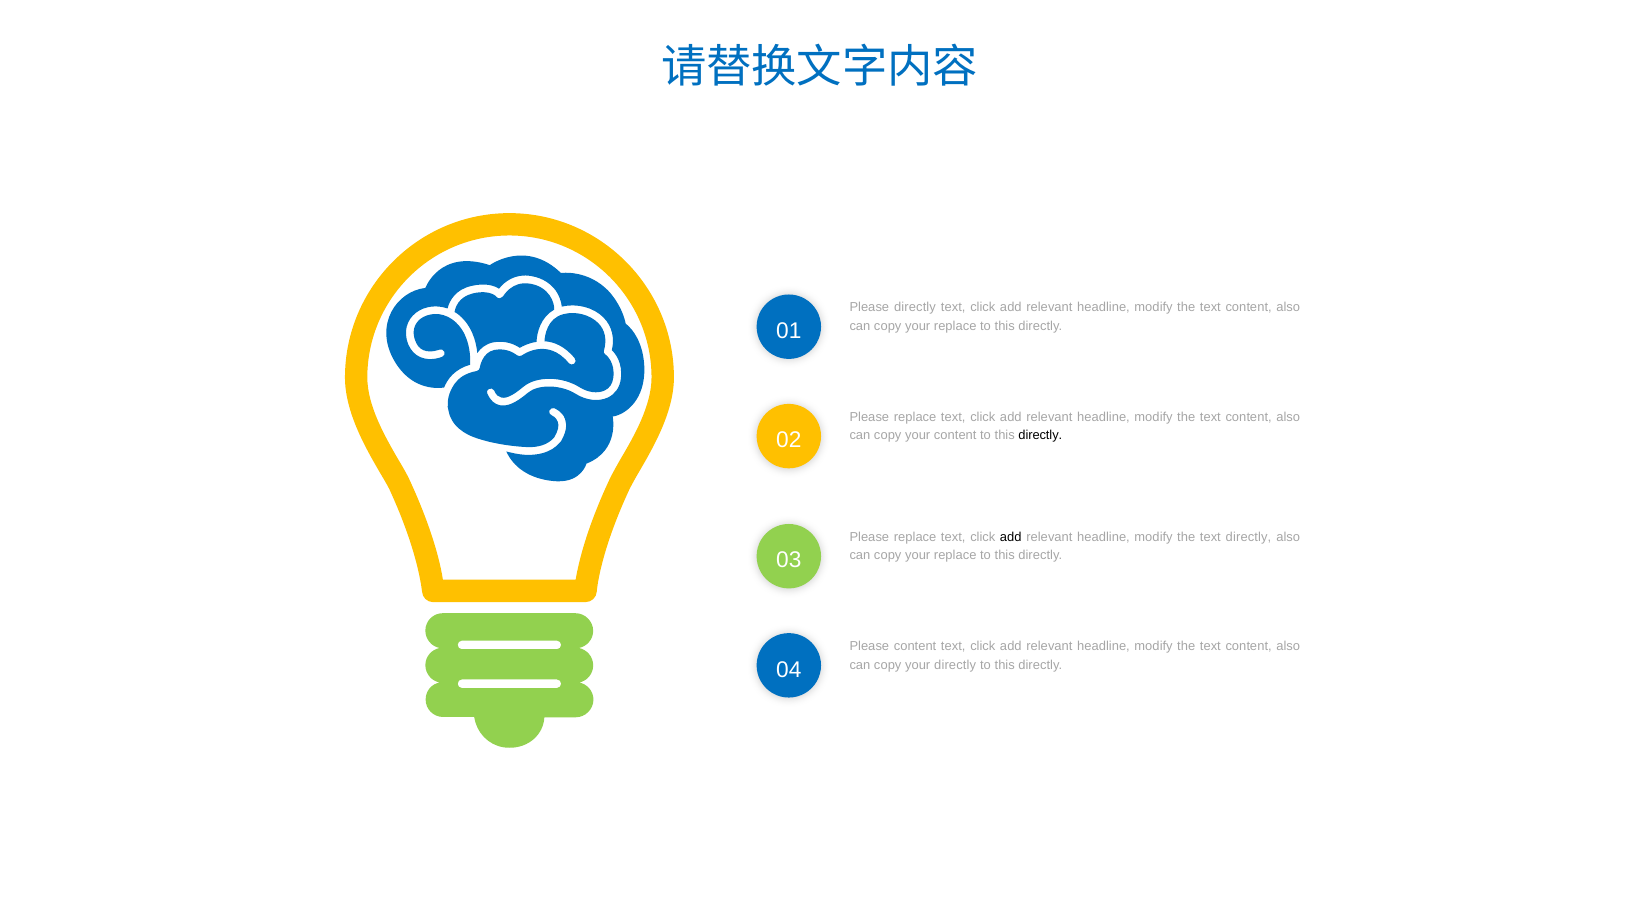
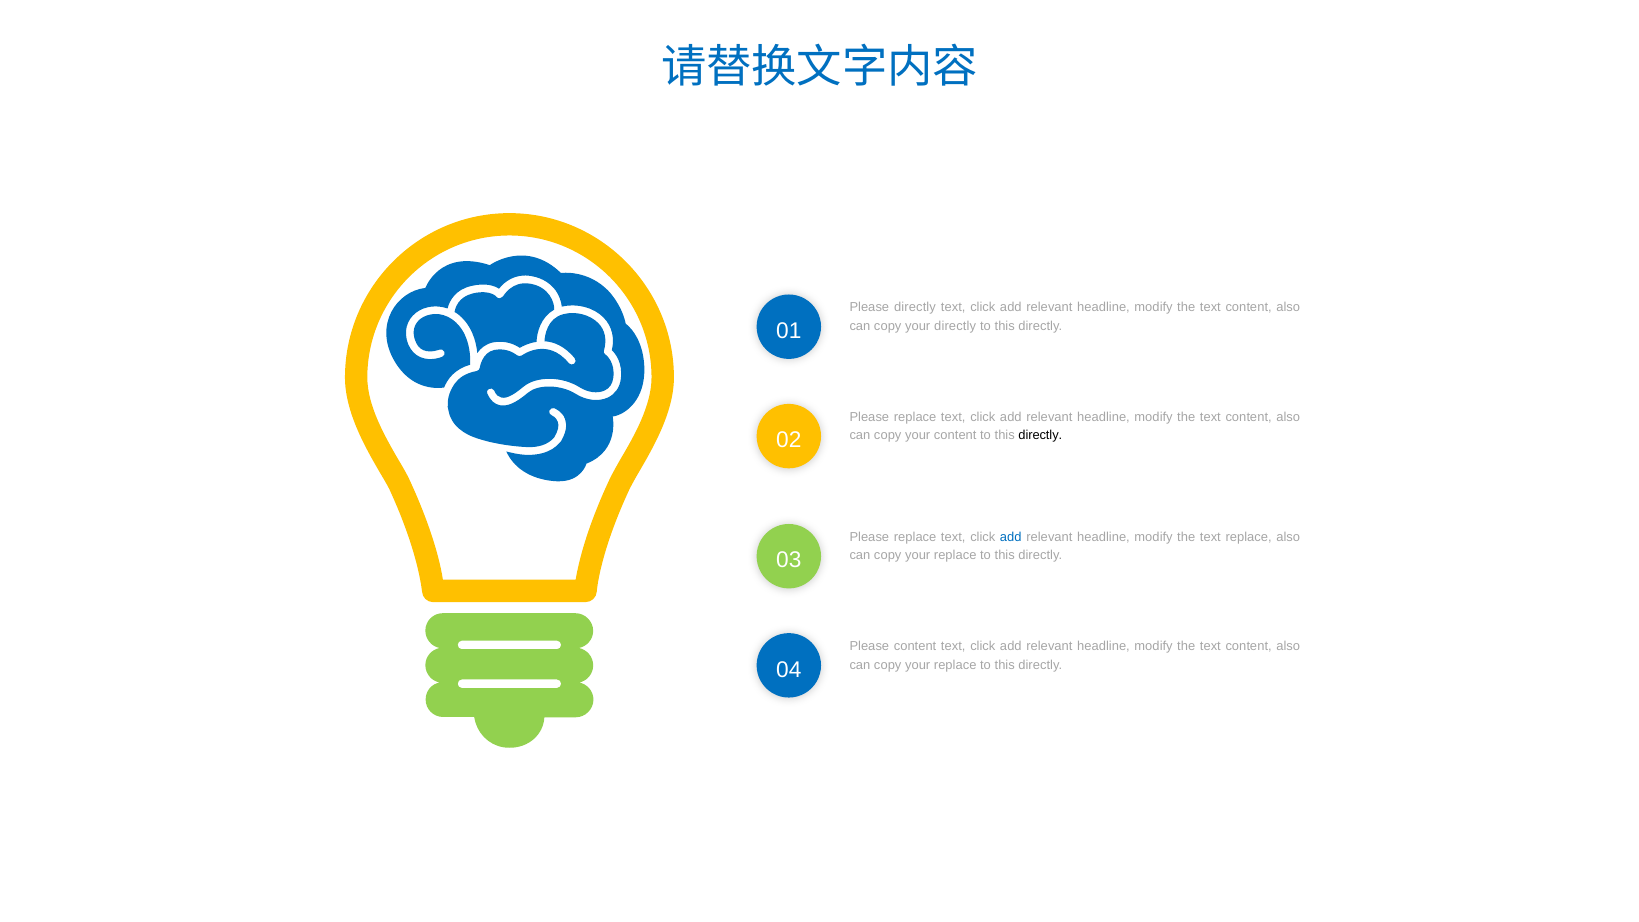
replace: replace -> directly (955, 326)
add colour: black -> blue (1011, 537)
text directly: directly -> replace (1249, 537)
directly: directly -> replace (955, 665)
